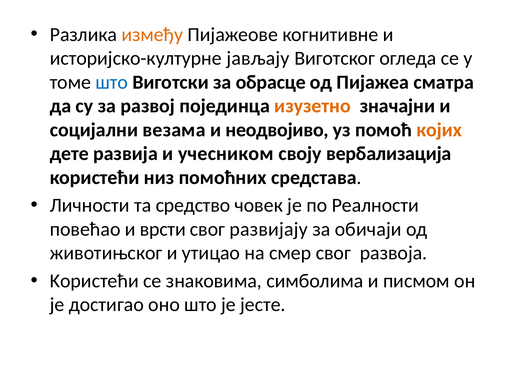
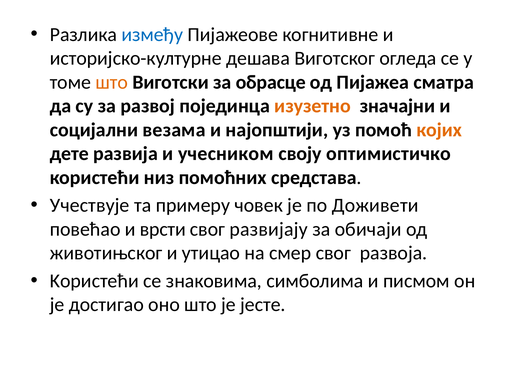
између colour: orange -> blue (152, 35)
јављају: јављају -> дешава (258, 58)
што colour: blue -> orange (112, 82)
неодвојиво: неодвојиво -> најопштији (277, 130)
вербализација: вербализација -> оптимистичко (389, 154)
Личности: Личности -> Учествује (90, 206)
средство: средство -> примеру (193, 206)
Реалности: Реалности -> Доживети (375, 206)
